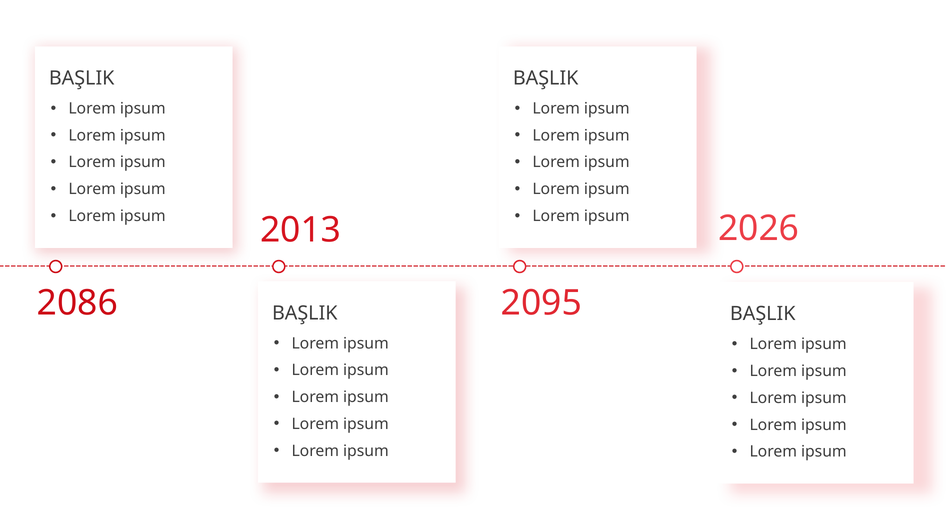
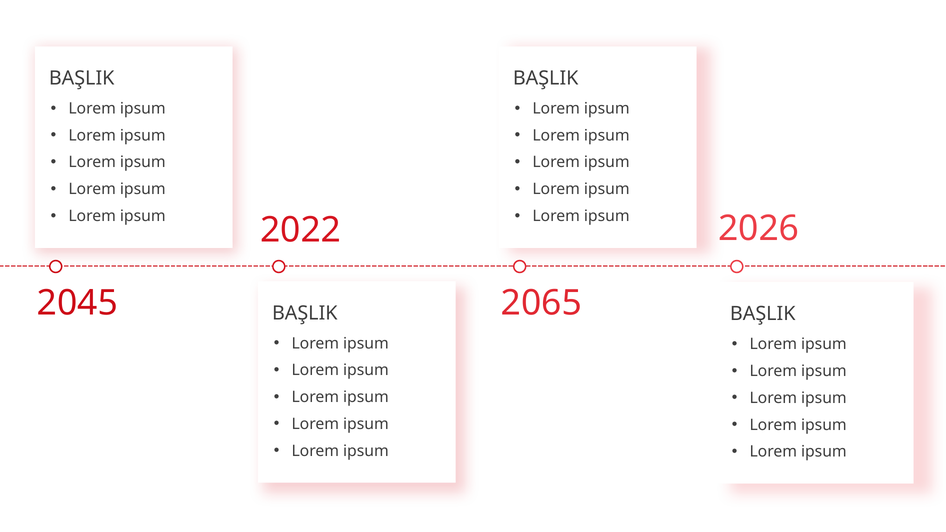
2013: 2013 -> 2022 (301, 230)
2086: 2086 -> 2045 (77, 303)
2095: 2095 -> 2065 (541, 303)
